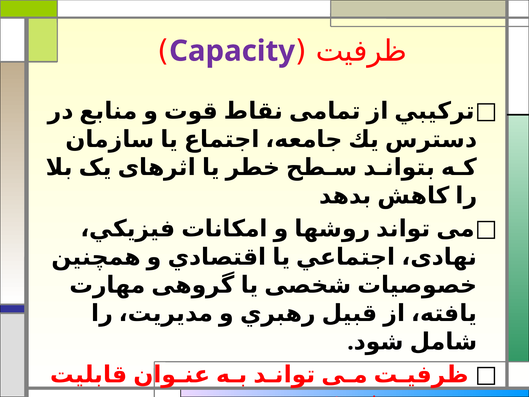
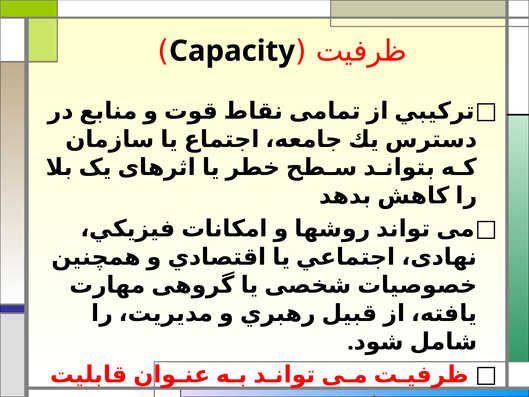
Capacity colour: purple -> black (232, 51)
